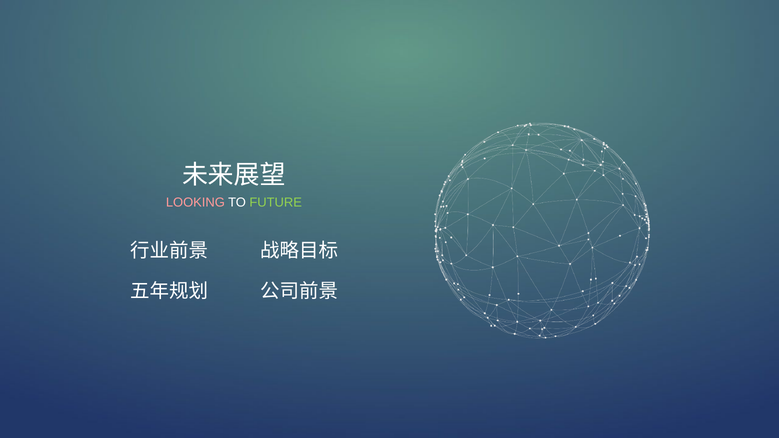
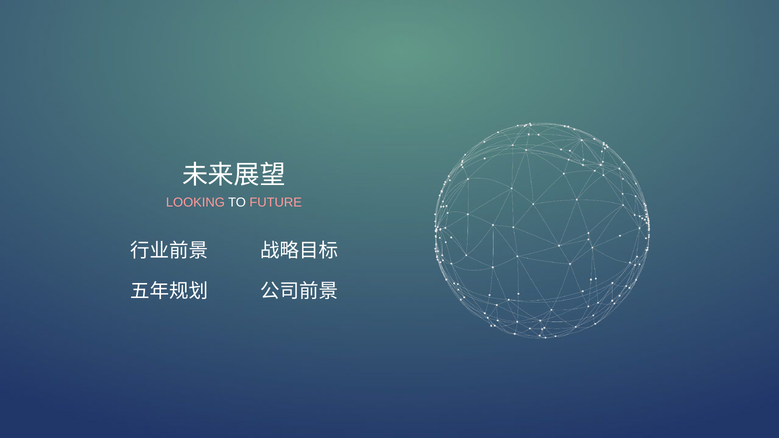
FUTURE colour: light green -> pink (276, 203)
